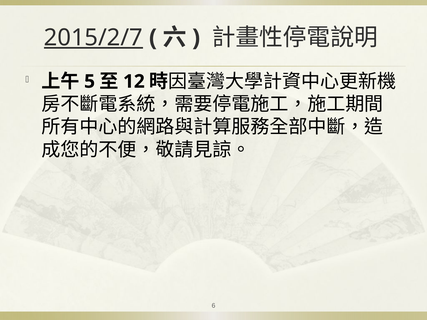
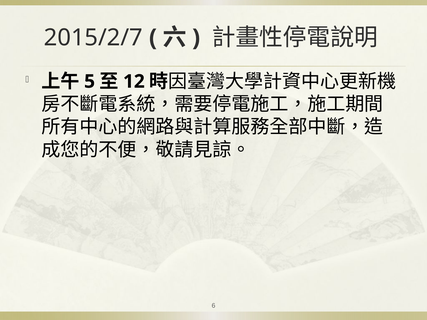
2015/2/7 underline: present -> none (93, 38)
